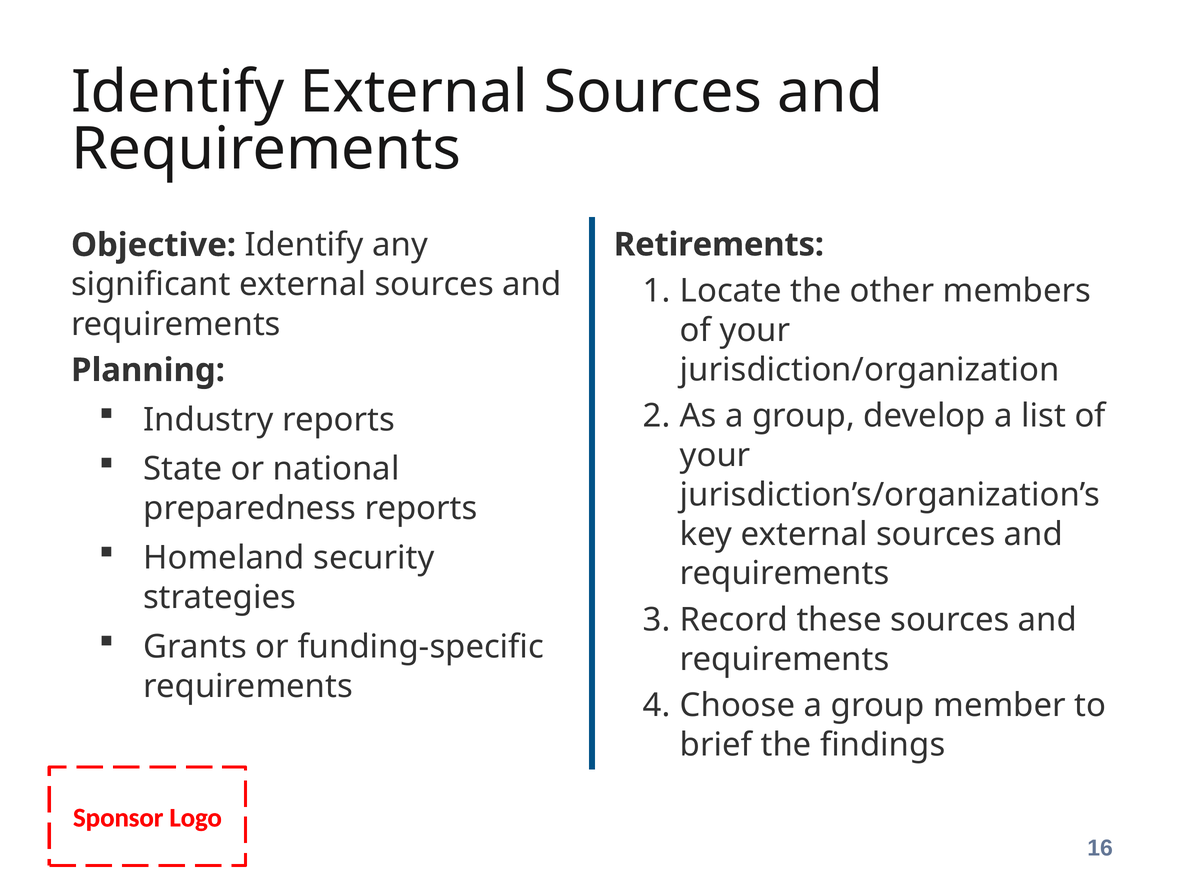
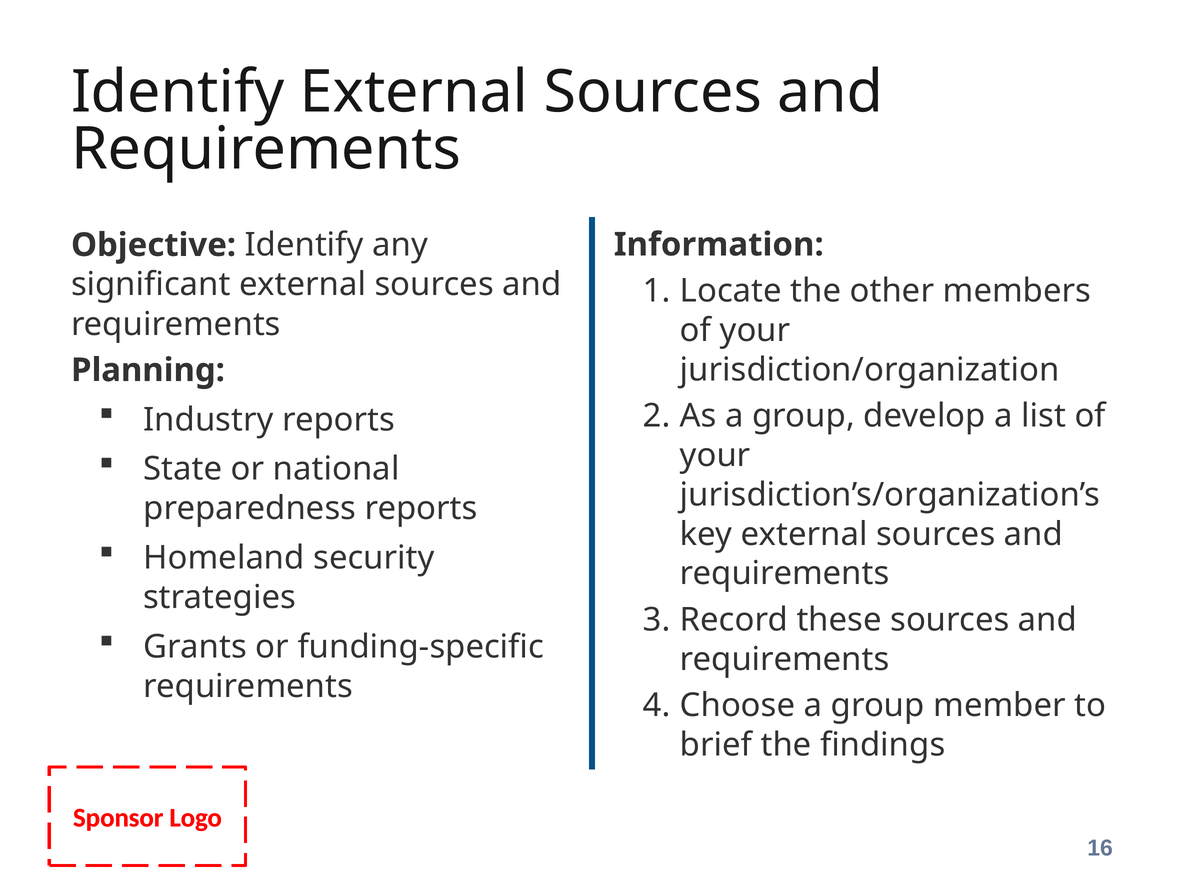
Retirements: Retirements -> Information (719, 245)
